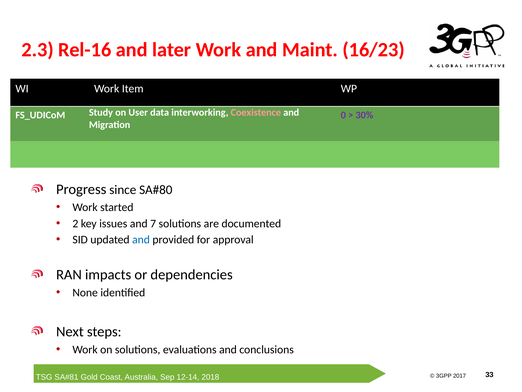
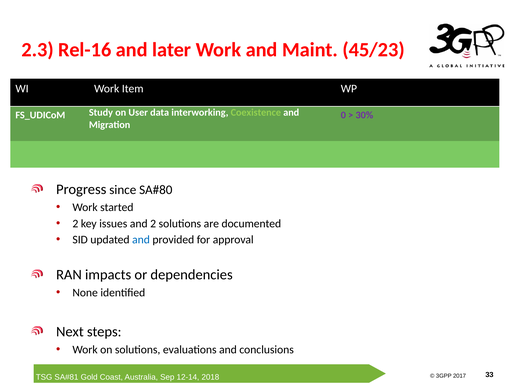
16/23: 16/23 -> 45/23 (374, 50)
Coexistence colour: pink -> light green (256, 112)
and 7: 7 -> 2 (153, 223)
